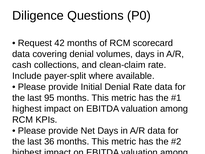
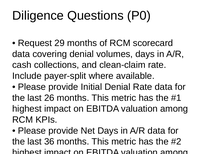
42: 42 -> 29 (60, 43)
95: 95 -> 26 (49, 98)
